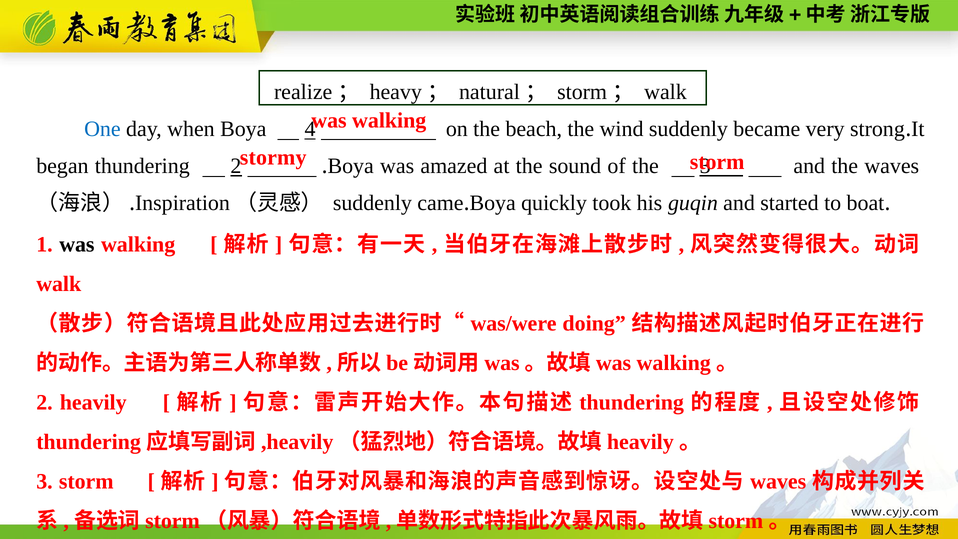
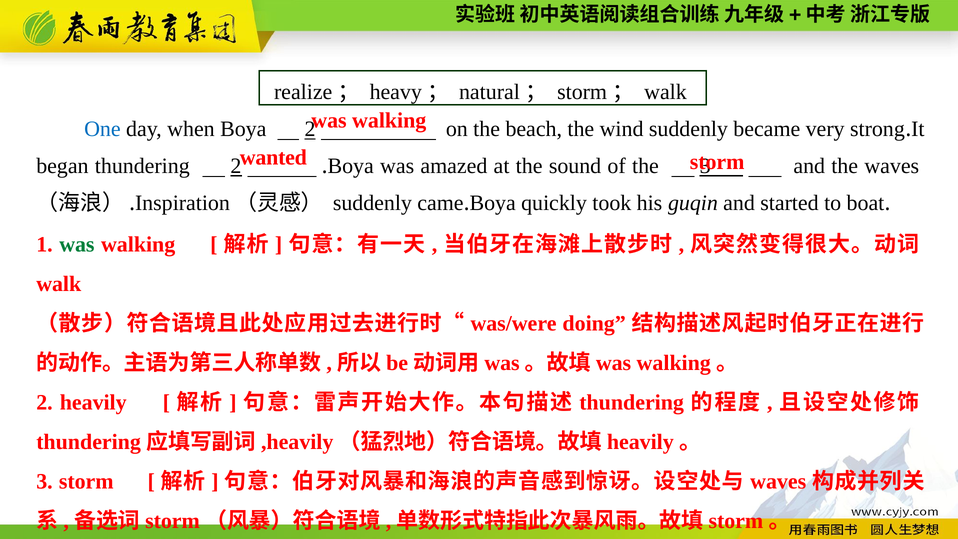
Boya 4: 4 -> 2 (310, 129)
stormy: stormy -> wanted (273, 158)
was colour: black -> green (77, 244)
